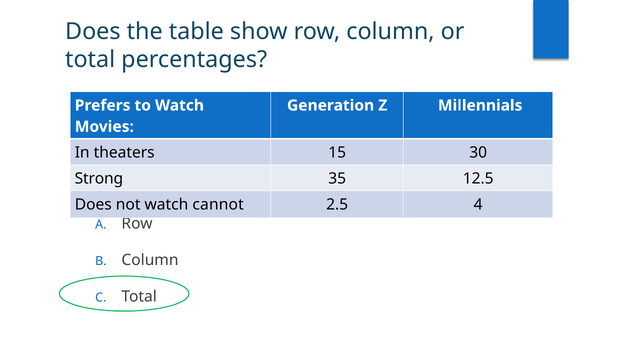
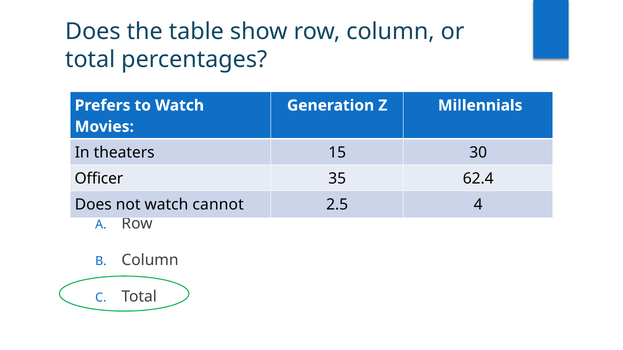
Strong: Strong -> Officer (99, 179)
12.5: 12.5 -> 62.4 (478, 179)
